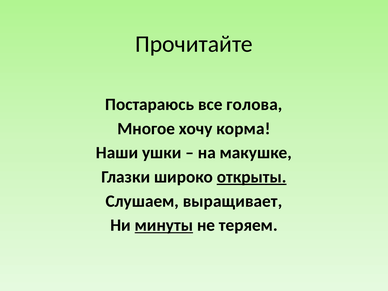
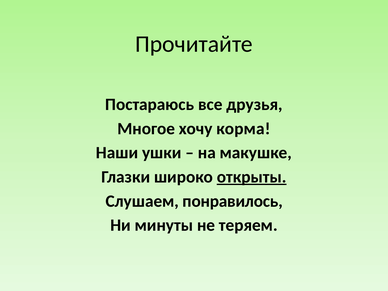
голова: голова -> друзья (255, 104)
выращивает: выращивает -> понравилось (233, 201)
минуты underline: present -> none (164, 225)
